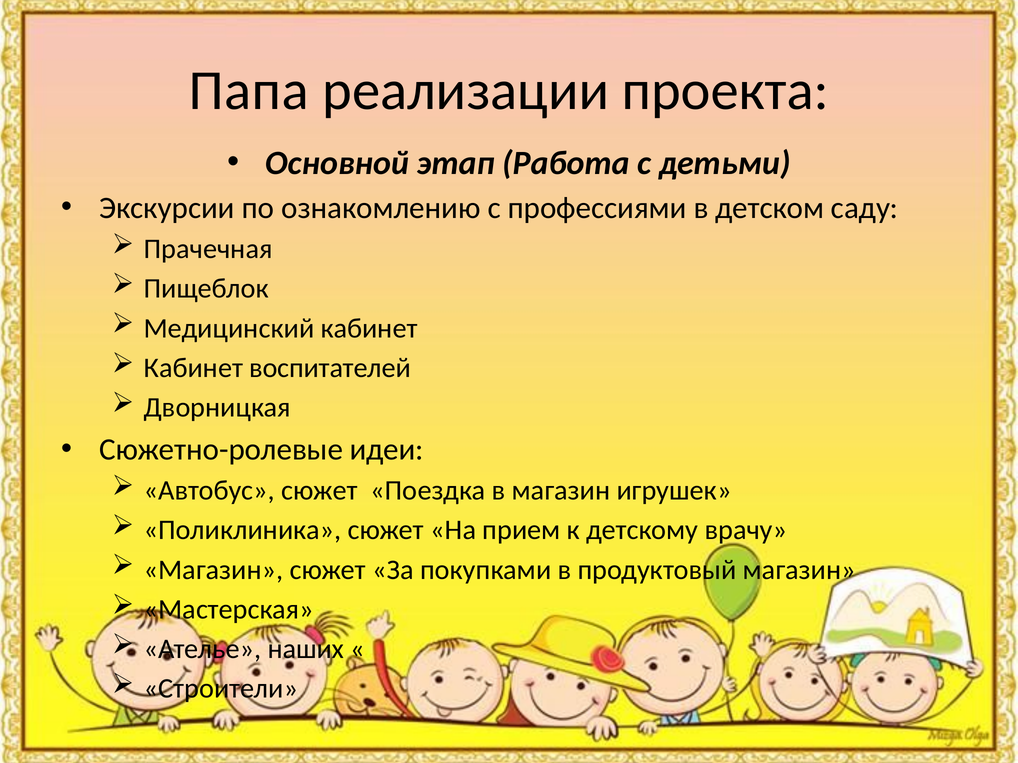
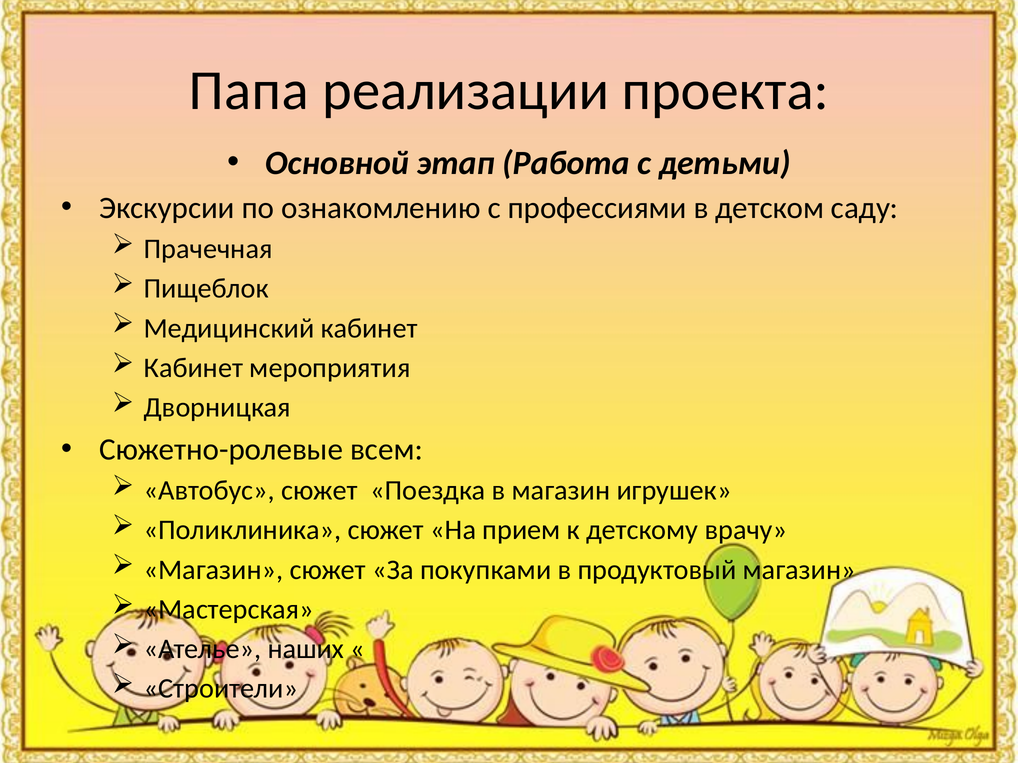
воспитателей: воспитателей -> мероприятия (330, 368)
идеи: идеи -> всем (386, 450)
